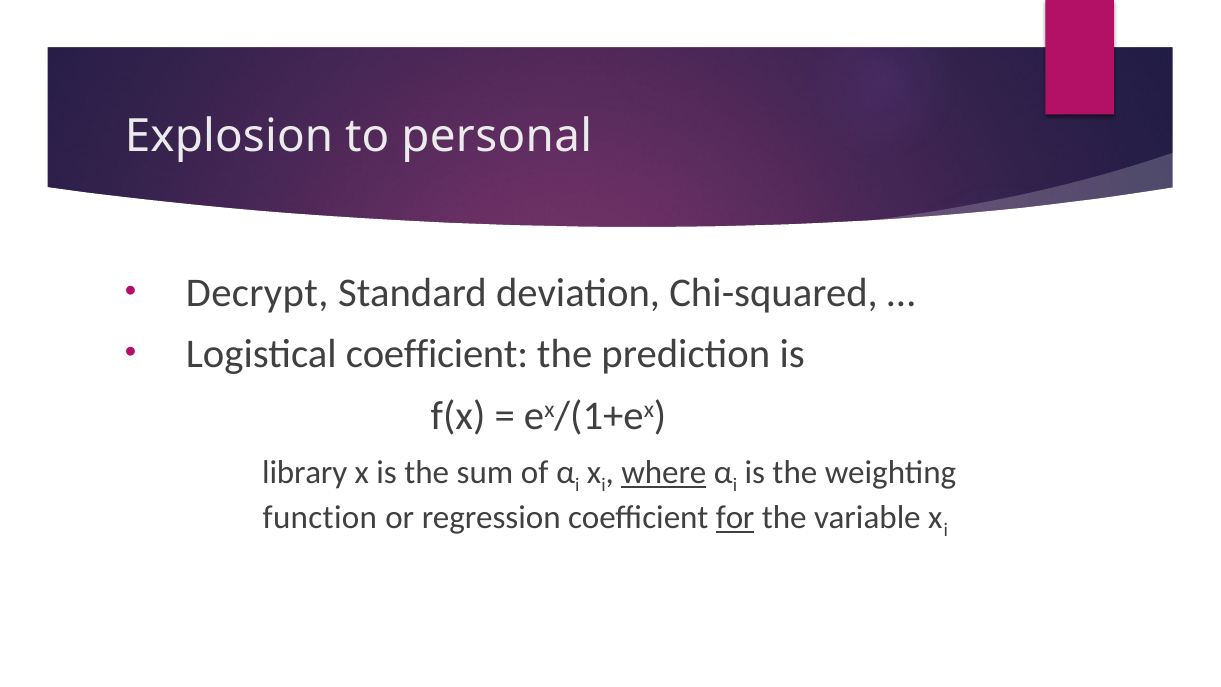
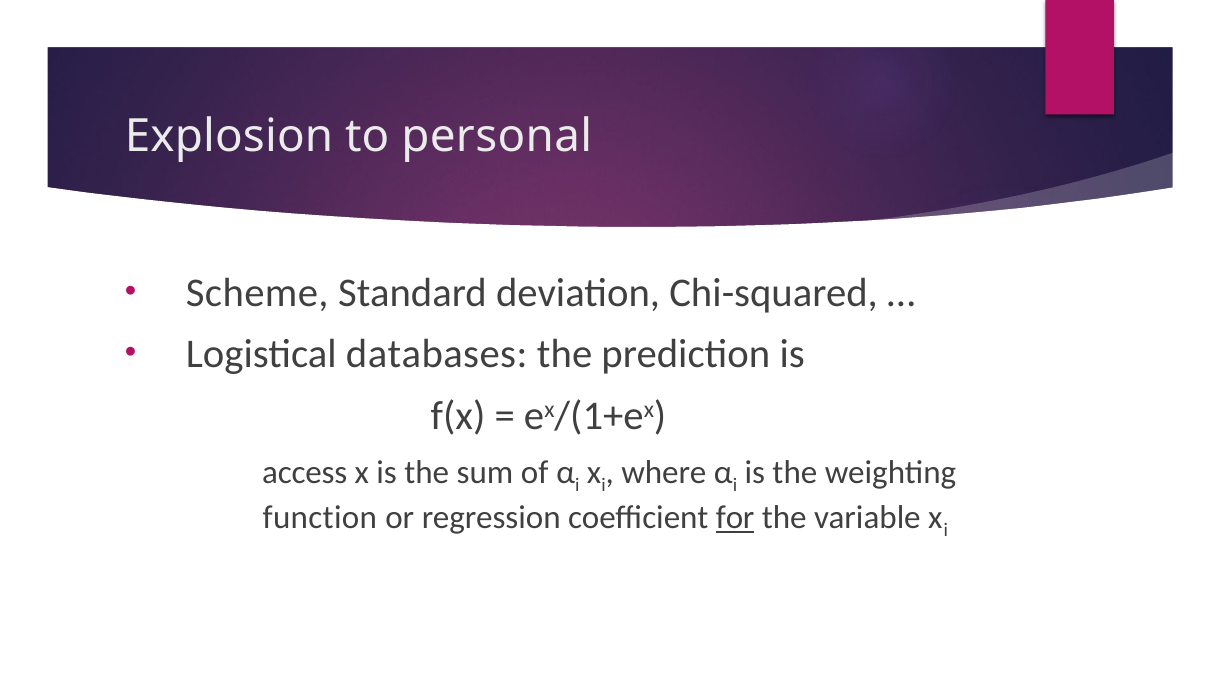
Decrypt: Decrypt -> Scheme (257, 293)
Logistical coefficient: coefficient -> databases (437, 354)
library: library -> access (305, 472)
where underline: present -> none (664, 472)
